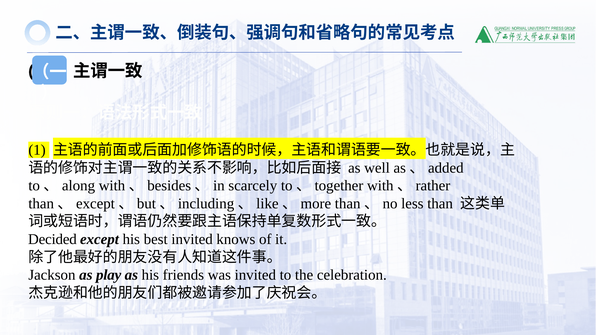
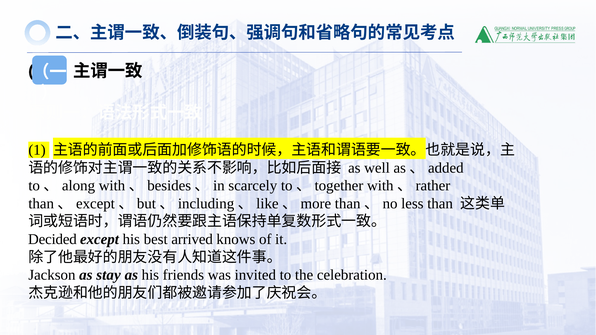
best invited: invited -> arrived (192, 239)
play: play -> stay (108, 275)
